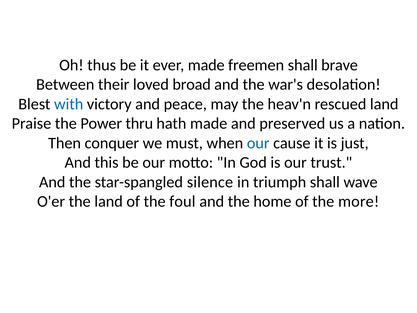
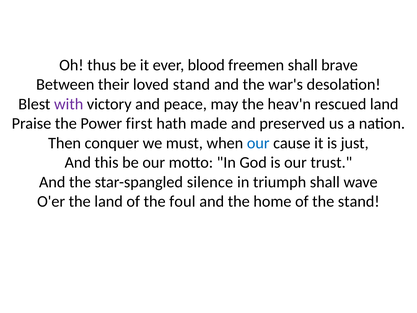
ever made: made -> blood (206, 65)
loved broad: broad -> stand (191, 84)
with colour: blue -> purple (69, 104)
thru: thru -> first (139, 123)
the more: more -> stand (359, 201)
